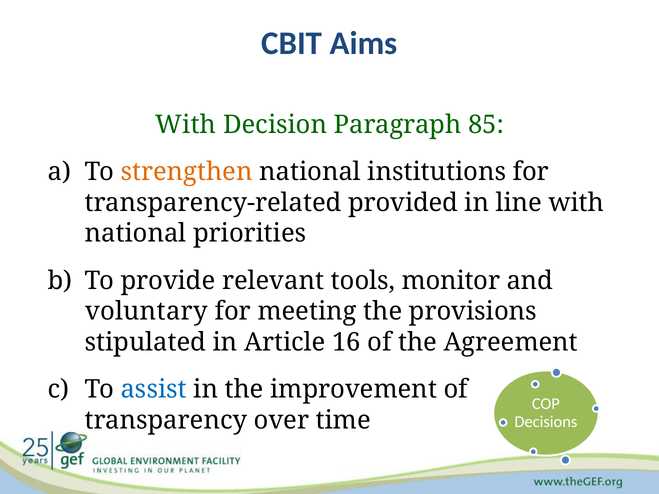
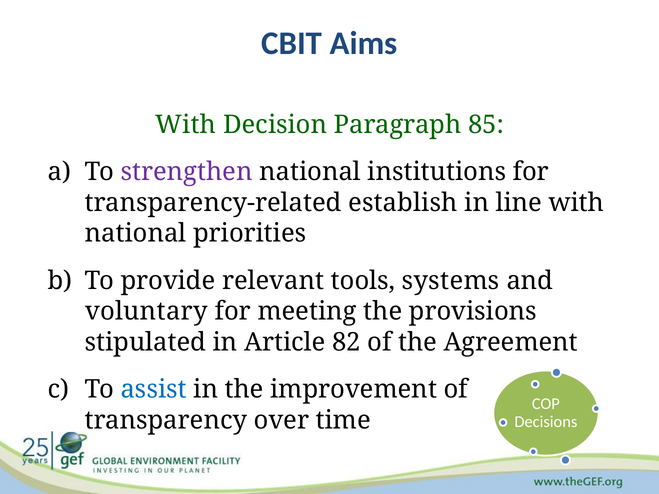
strengthen colour: orange -> purple (187, 172)
provided: provided -> establish (403, 203)
monitor: monitor -> systems (451, 281)
16: 16 -> 82 (346, 342)
